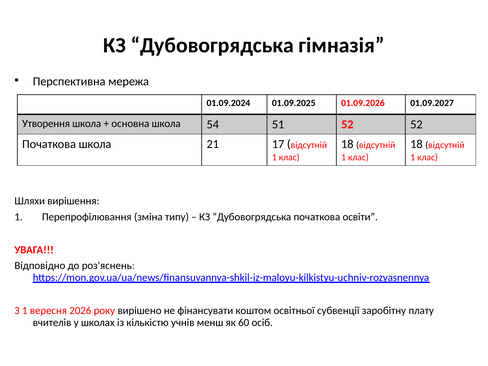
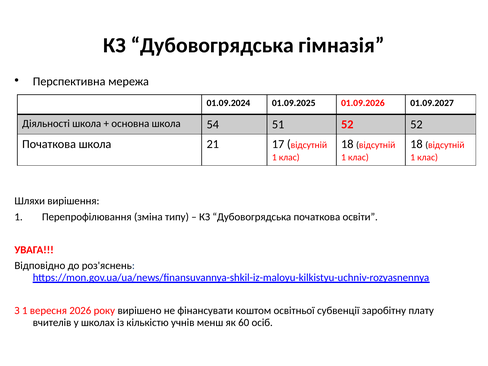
Утворення: Утворення -> Діяльності (46, 124)
